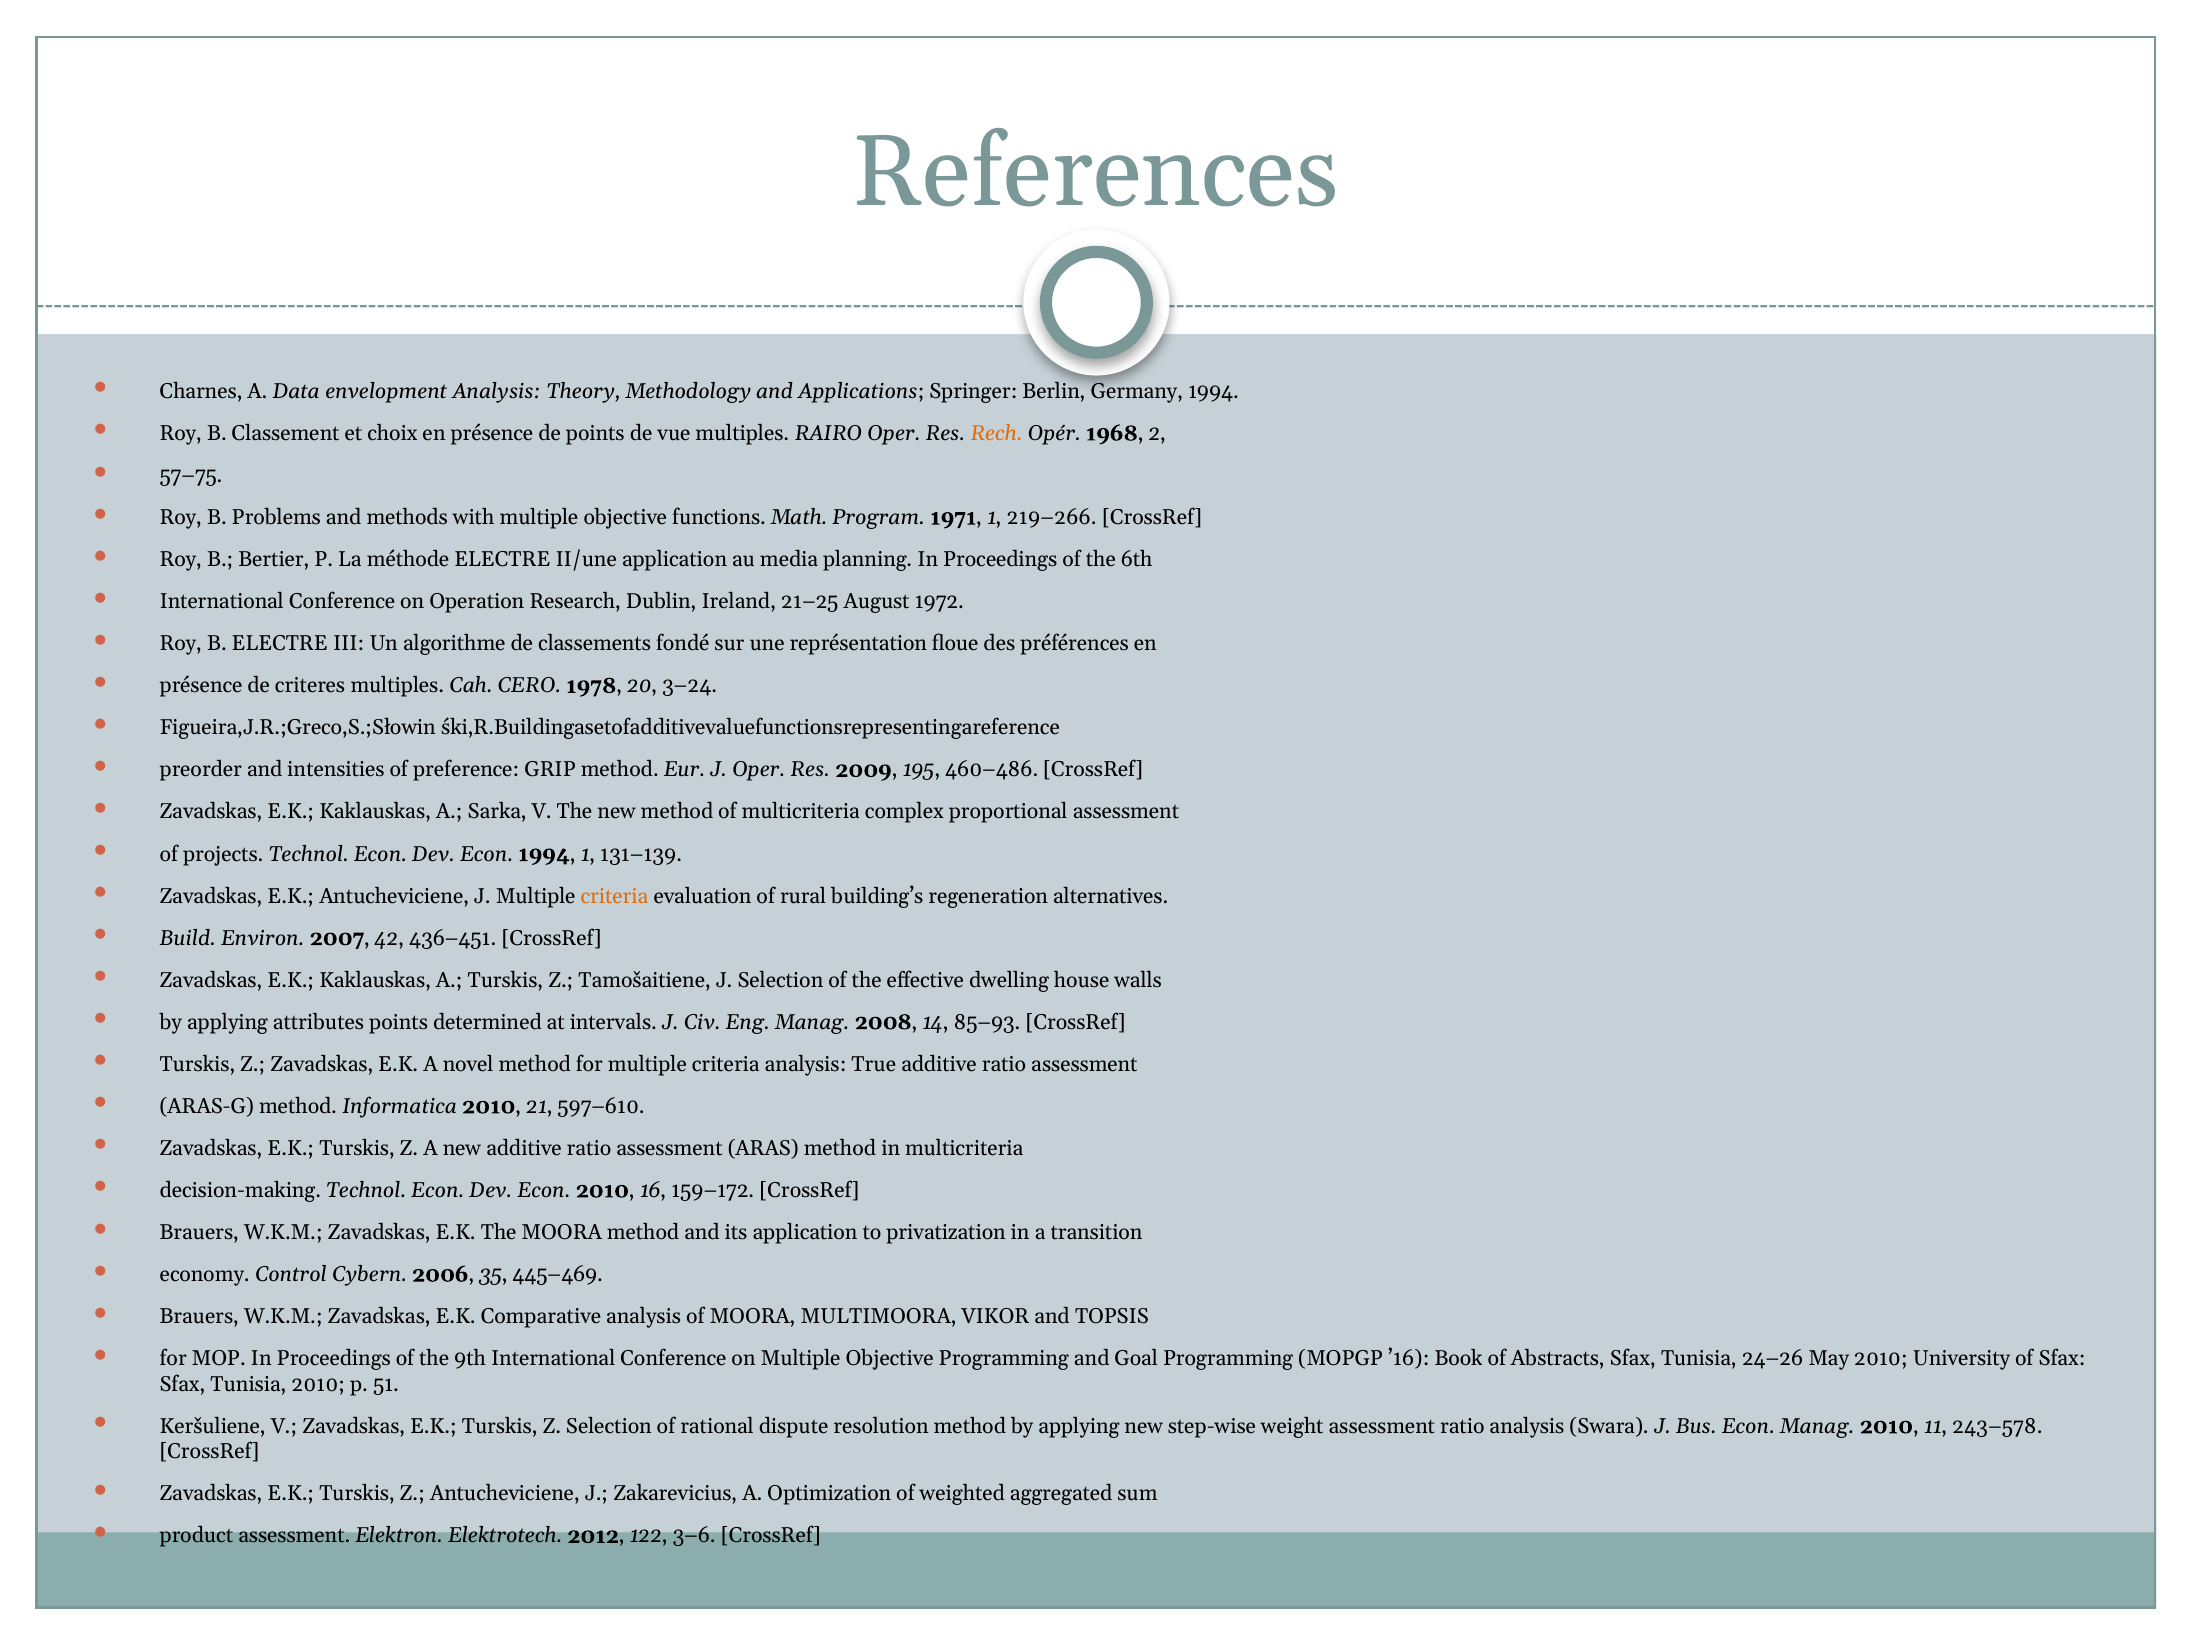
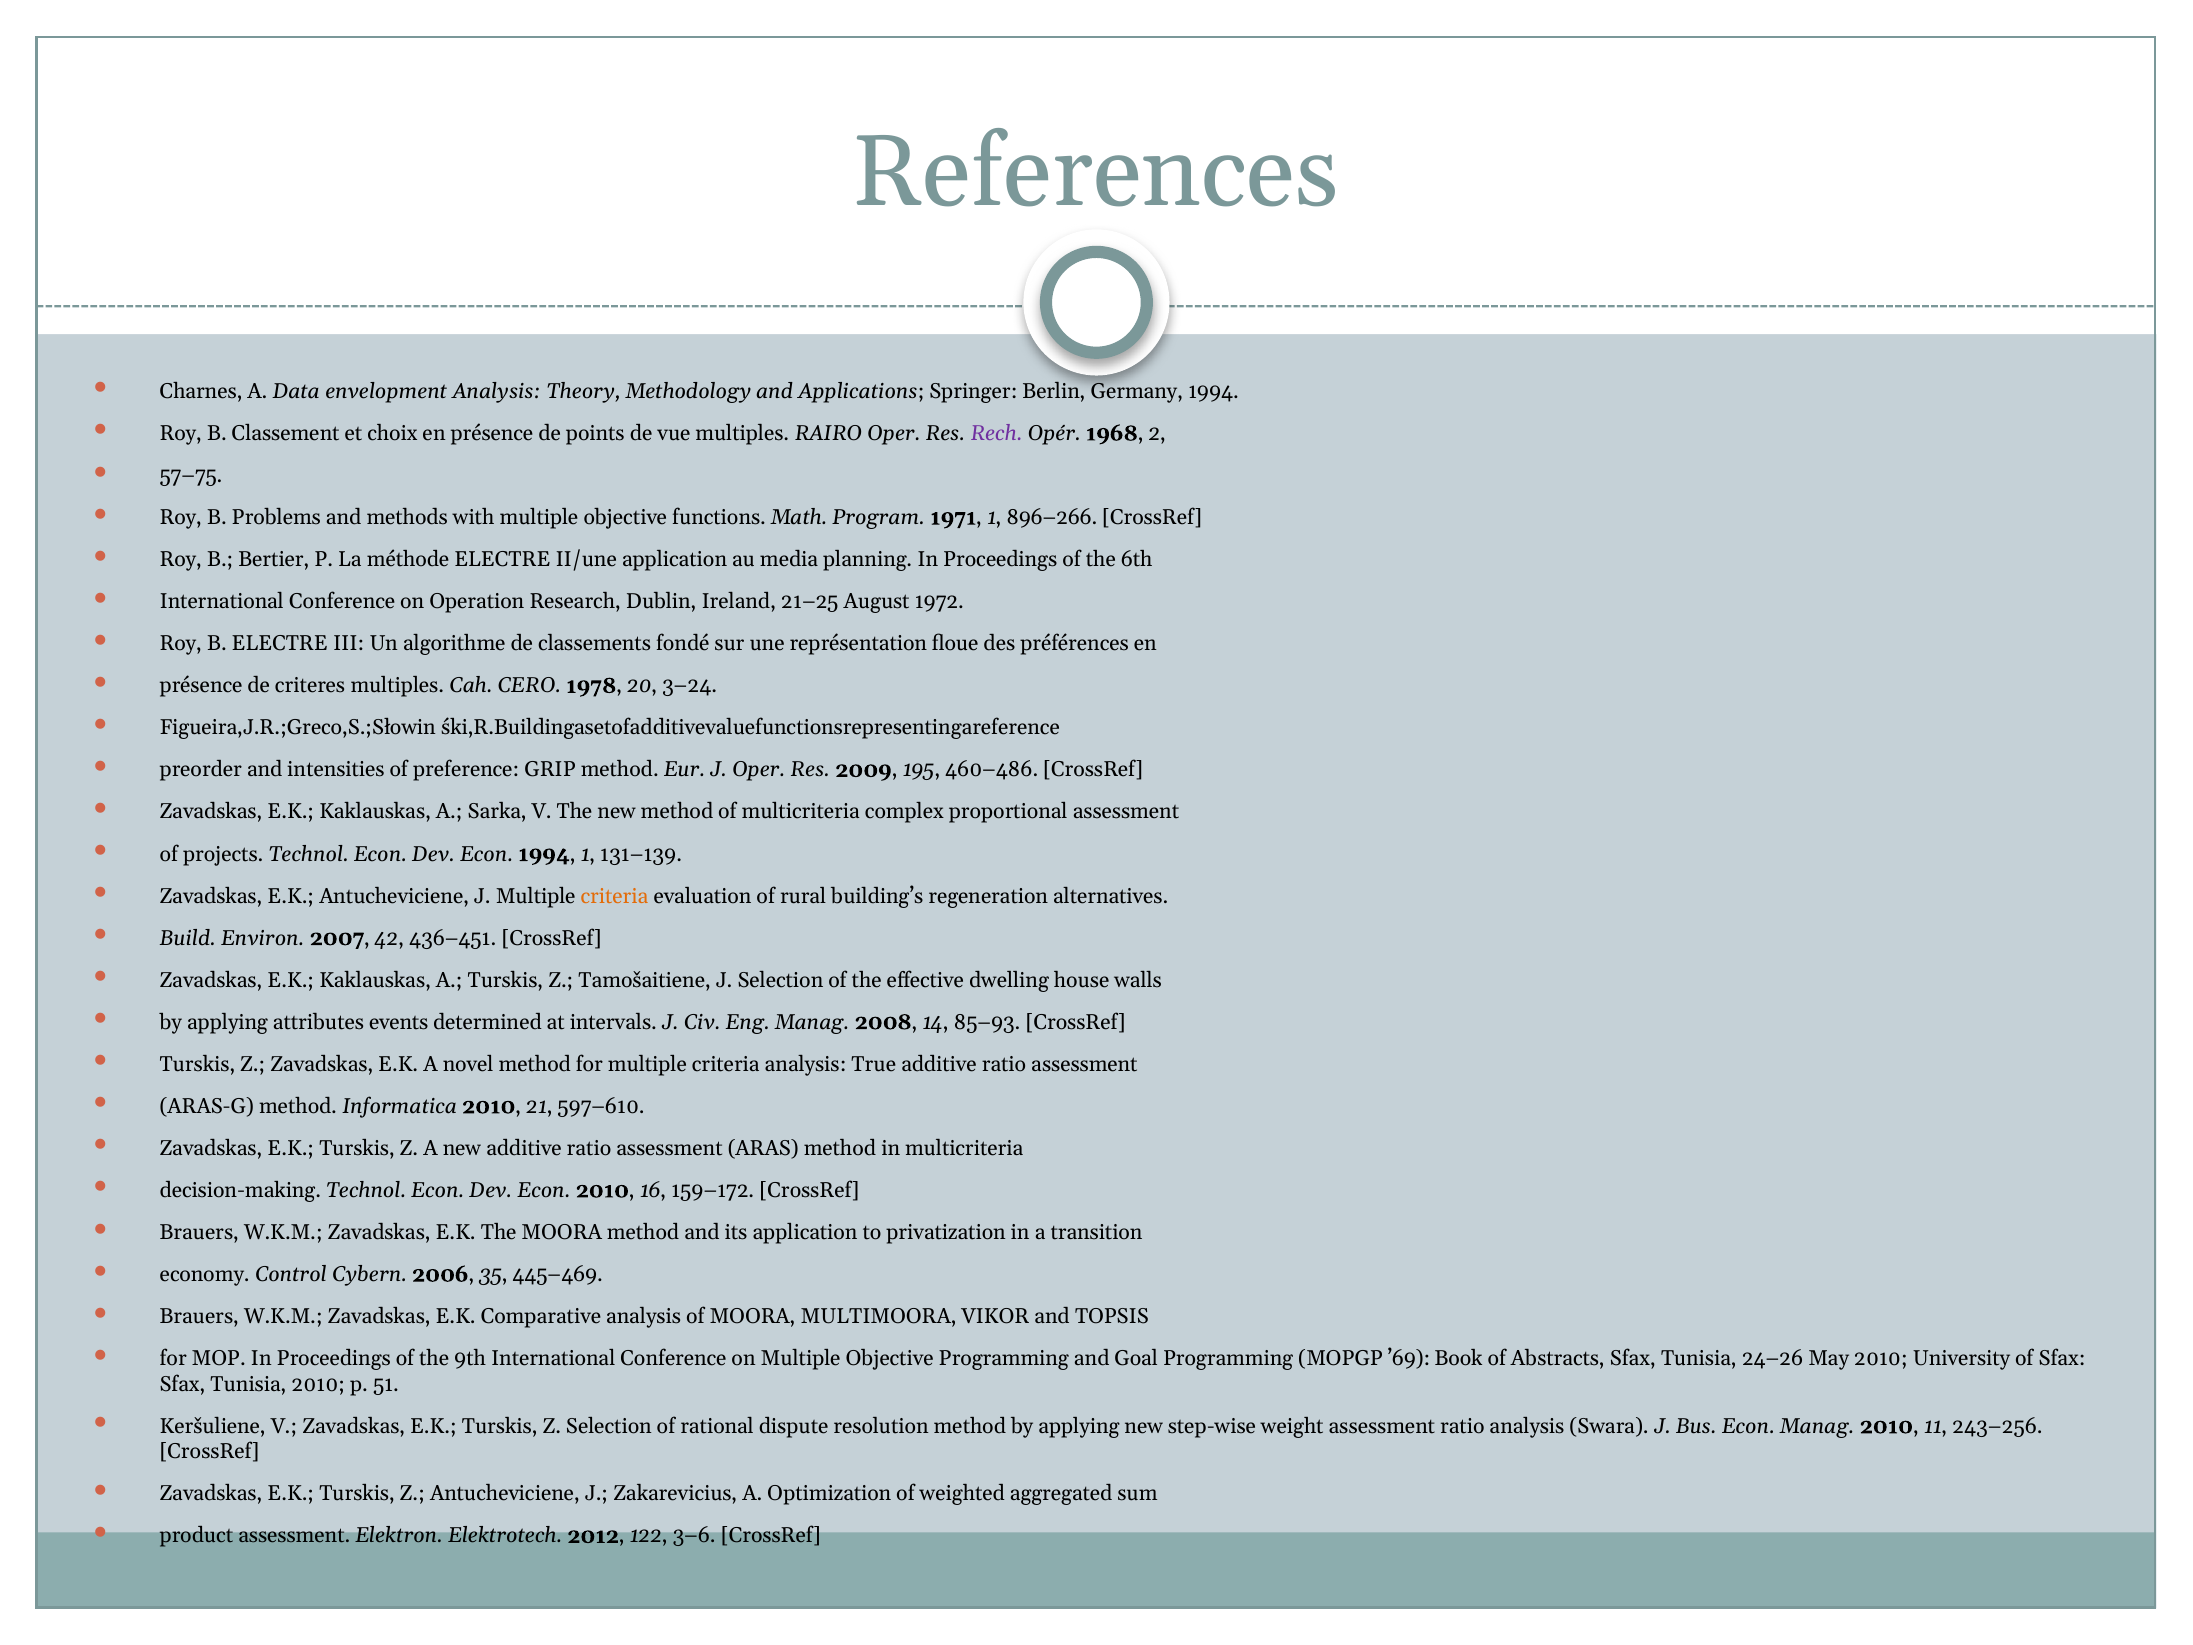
Rech colour: orange -> purple (996, 433)
219–266: 219–266 -> 896–266 (1052, 517)
attributes points: points -> events (399, 1022)
’16: ’16 -> ’69 (1409, 1358)
243–578: 243–578 -> 243–256 (1997, 1426)
